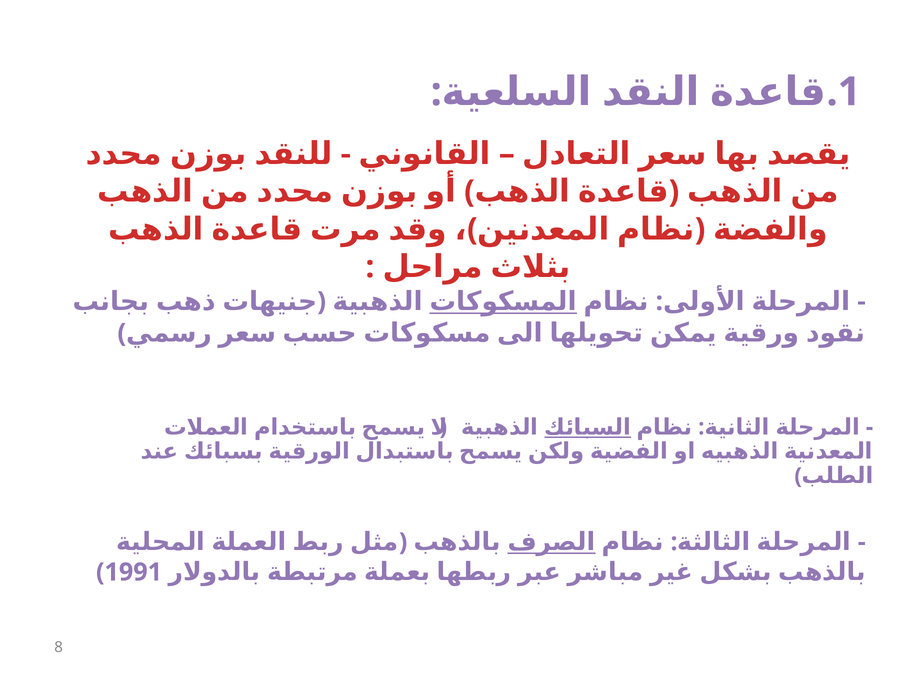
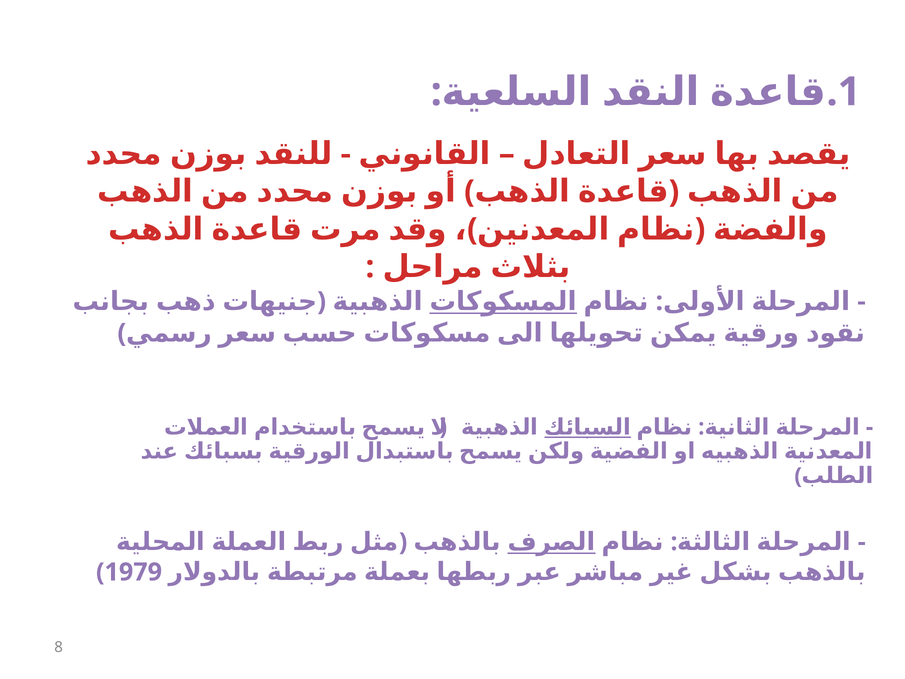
1991: 1991 -> 1979 (133, 572)
